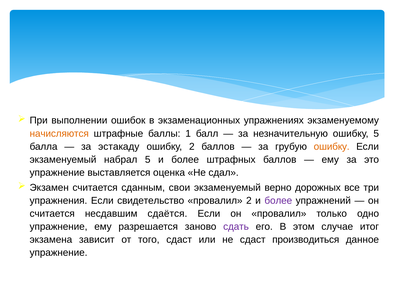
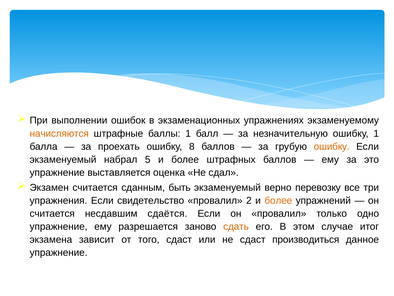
ошибку 5: 5 -> 1 (376, 133)
эстакаду: эстакаду -> проехать (119, 146)
ошибку 2: 2 -> 8 (192, 146)
свои: свои -> быть (180, 187)
дорожных: дорожных -> перевозку (318, 187)
более colour: purple -> orange (278, 200)
сдать colour: purple -> orange (236, 226)
